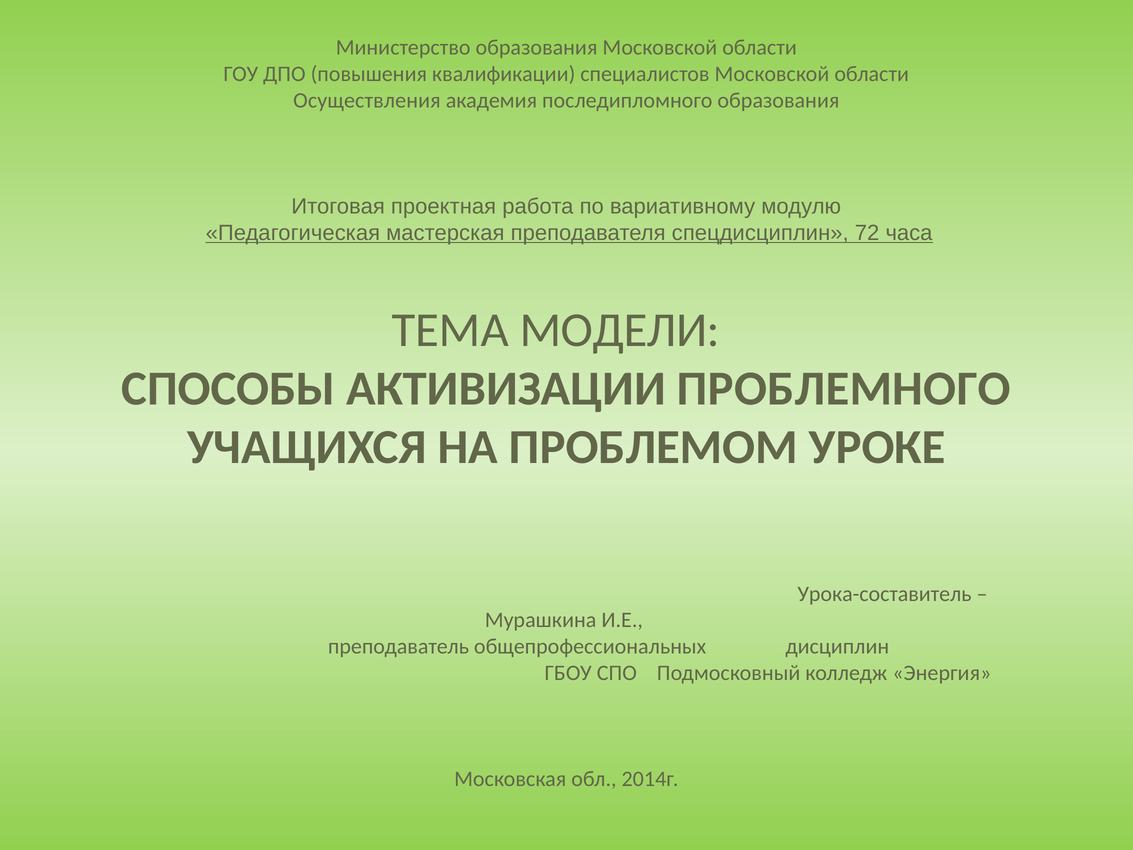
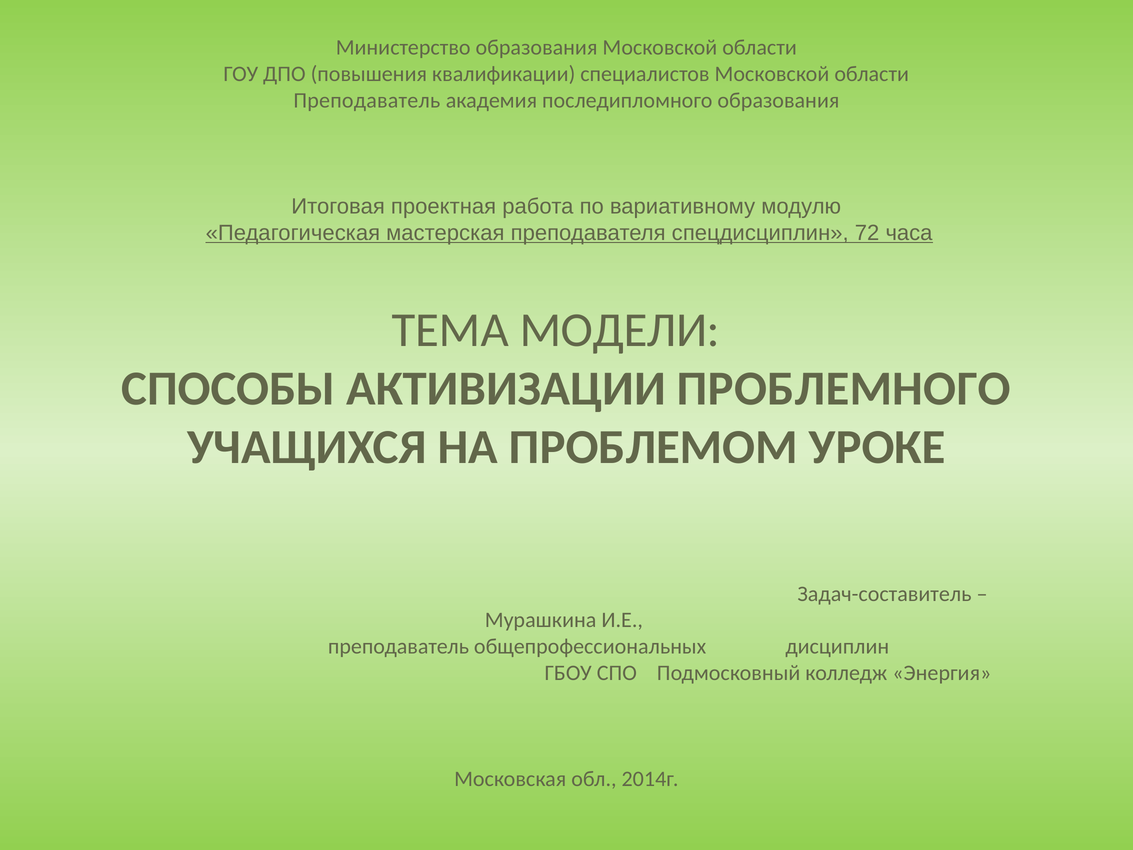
Осуществления: Осуществления -> Преподаватель (367, 100)
Урока-составитель: Урока-составитель -> Задач-составитель (884, 594)
